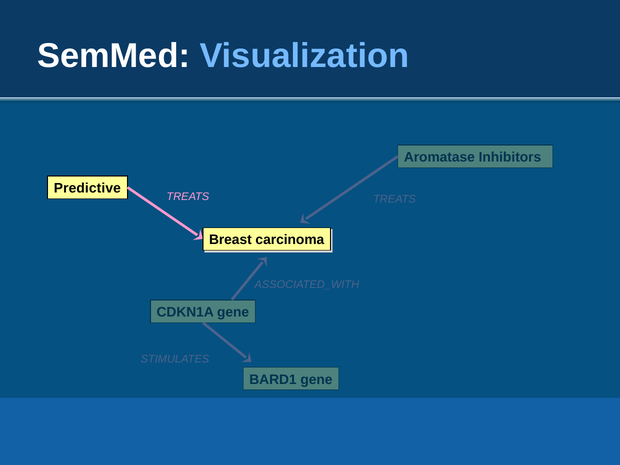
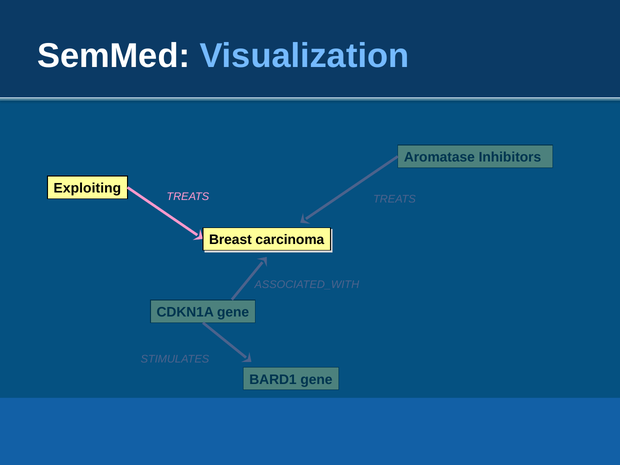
Predictive: Predictive -> Exploiting (87, 188)
